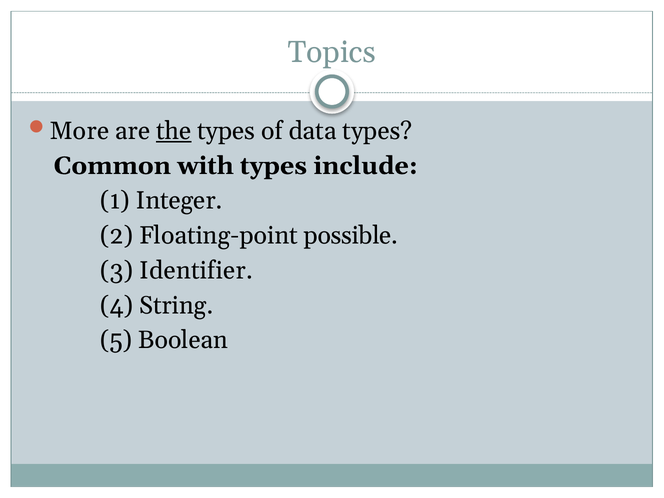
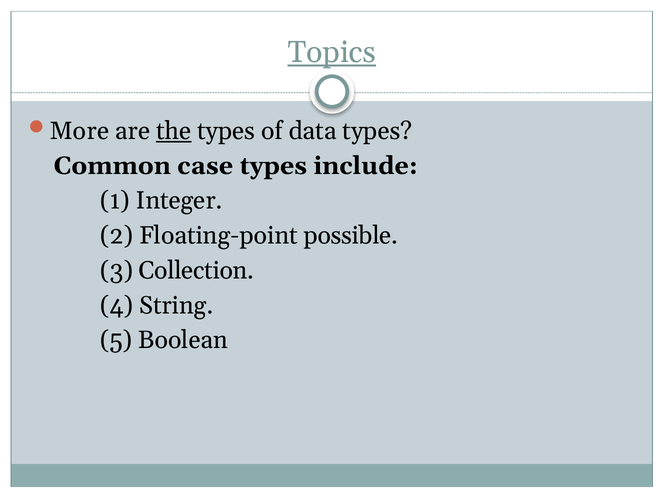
Topics underline: none -> present (332, 52)
with: with -> case (205, 166)
Identifier: Identifier -> Collection (196, 270)
